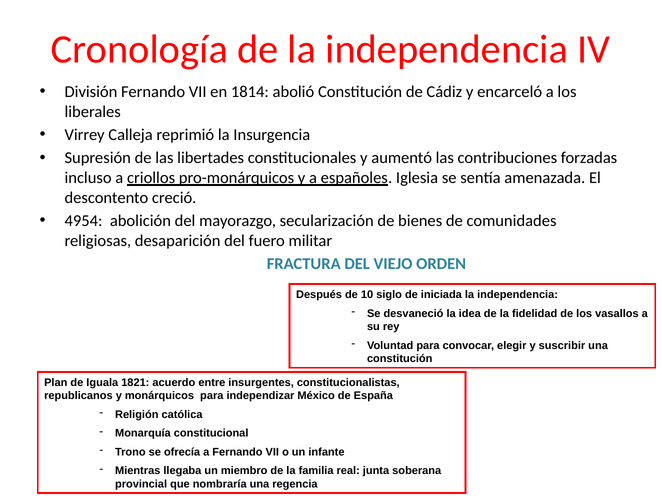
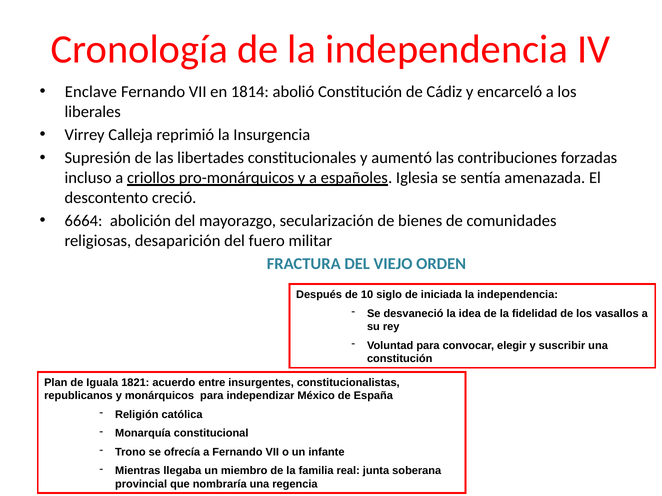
División: División -> Enclave (91, 92)
4954: 4954 -> 6664 (84, 221)
